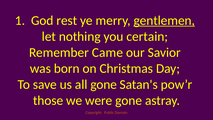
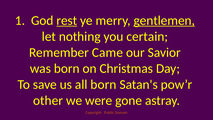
rest underline: none -> present (67, 20)
all gone: gone -> born (103, 84)
those: those -> other (48, 100)
